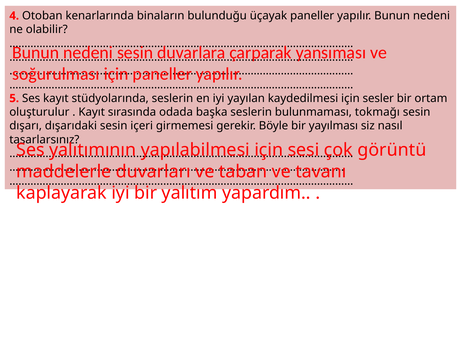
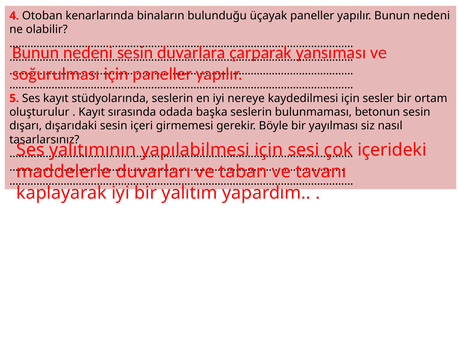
yayılan: yayılan -> nereye (246, 98)
tokmağı: tokmağı -> betonun (377, 112)
görüntü: görüntü -> içerideki (392, 150)
